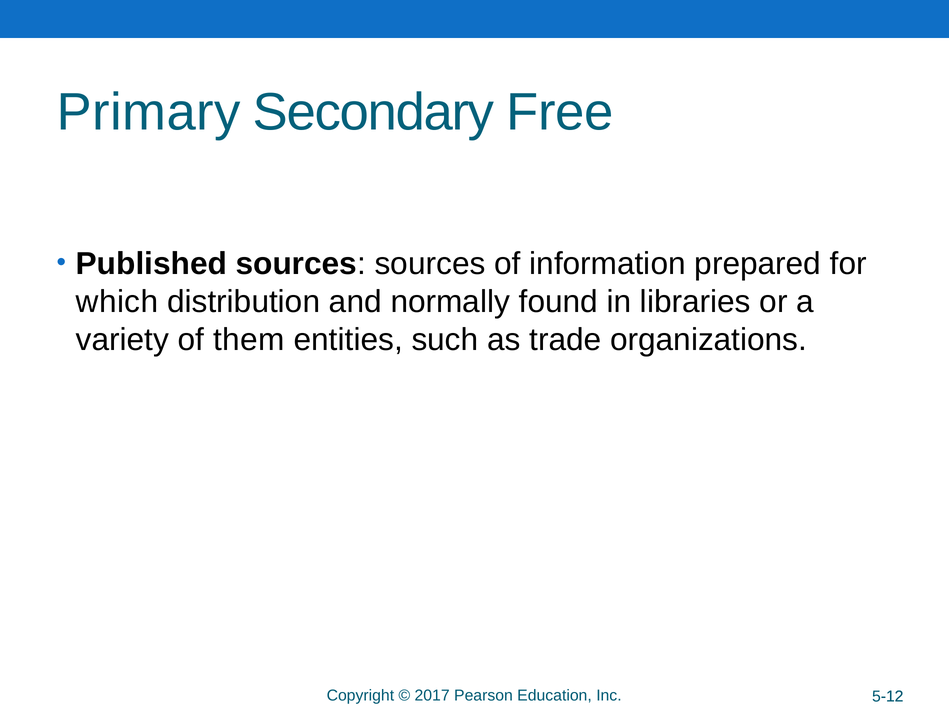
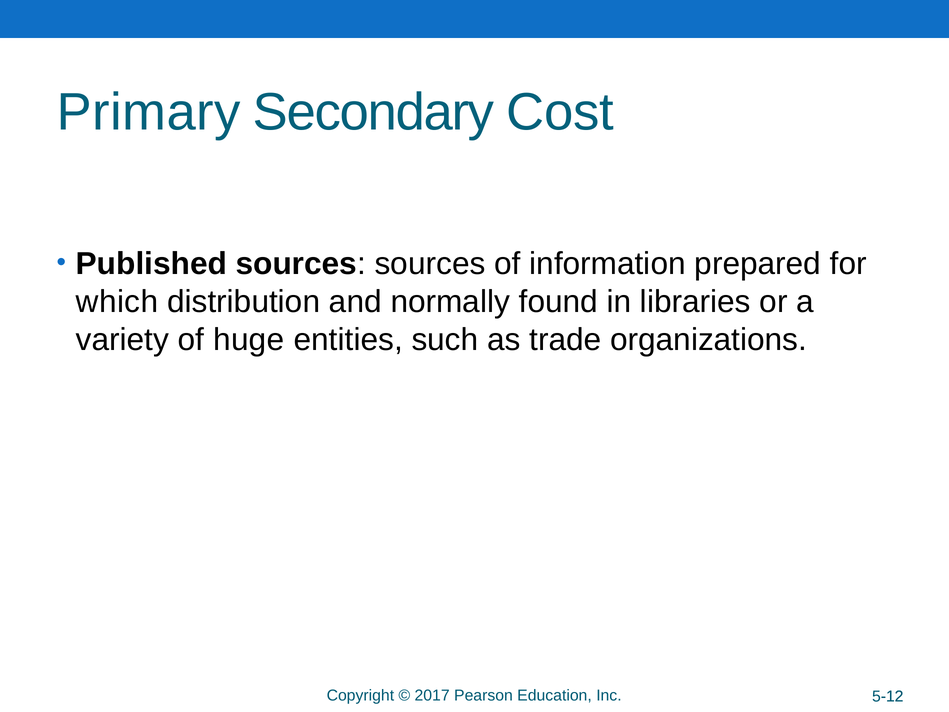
Free: Free -> Cost (560, 112)
them: them -> huge (249, 340)
